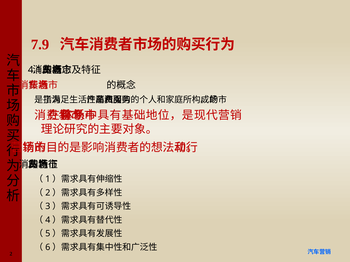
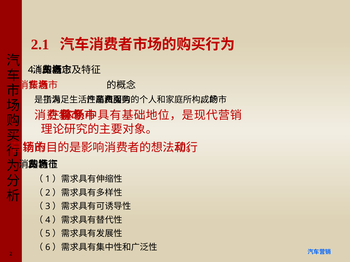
7.9: 7.9 -> 2.1 (40, 45)
